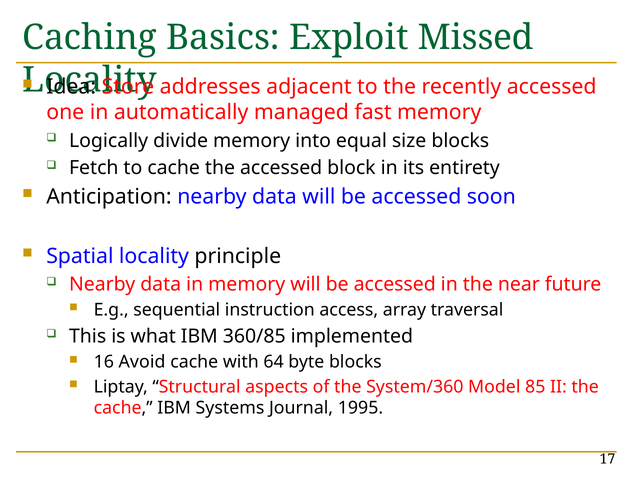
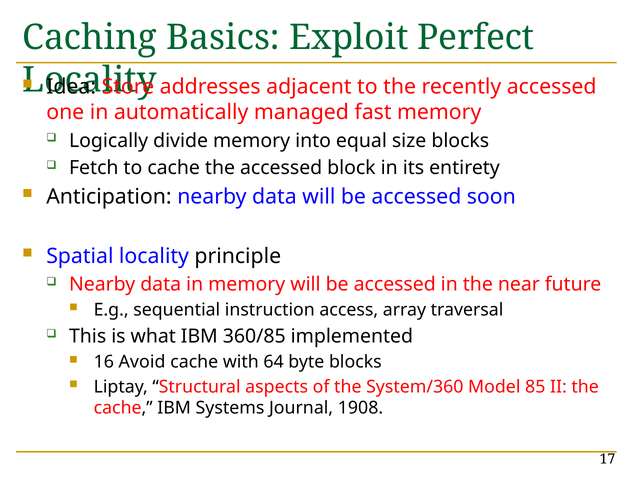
Missed: Missed -> Perfect (476, 38)
1995: 1995 -> 1908 (360, 409)
